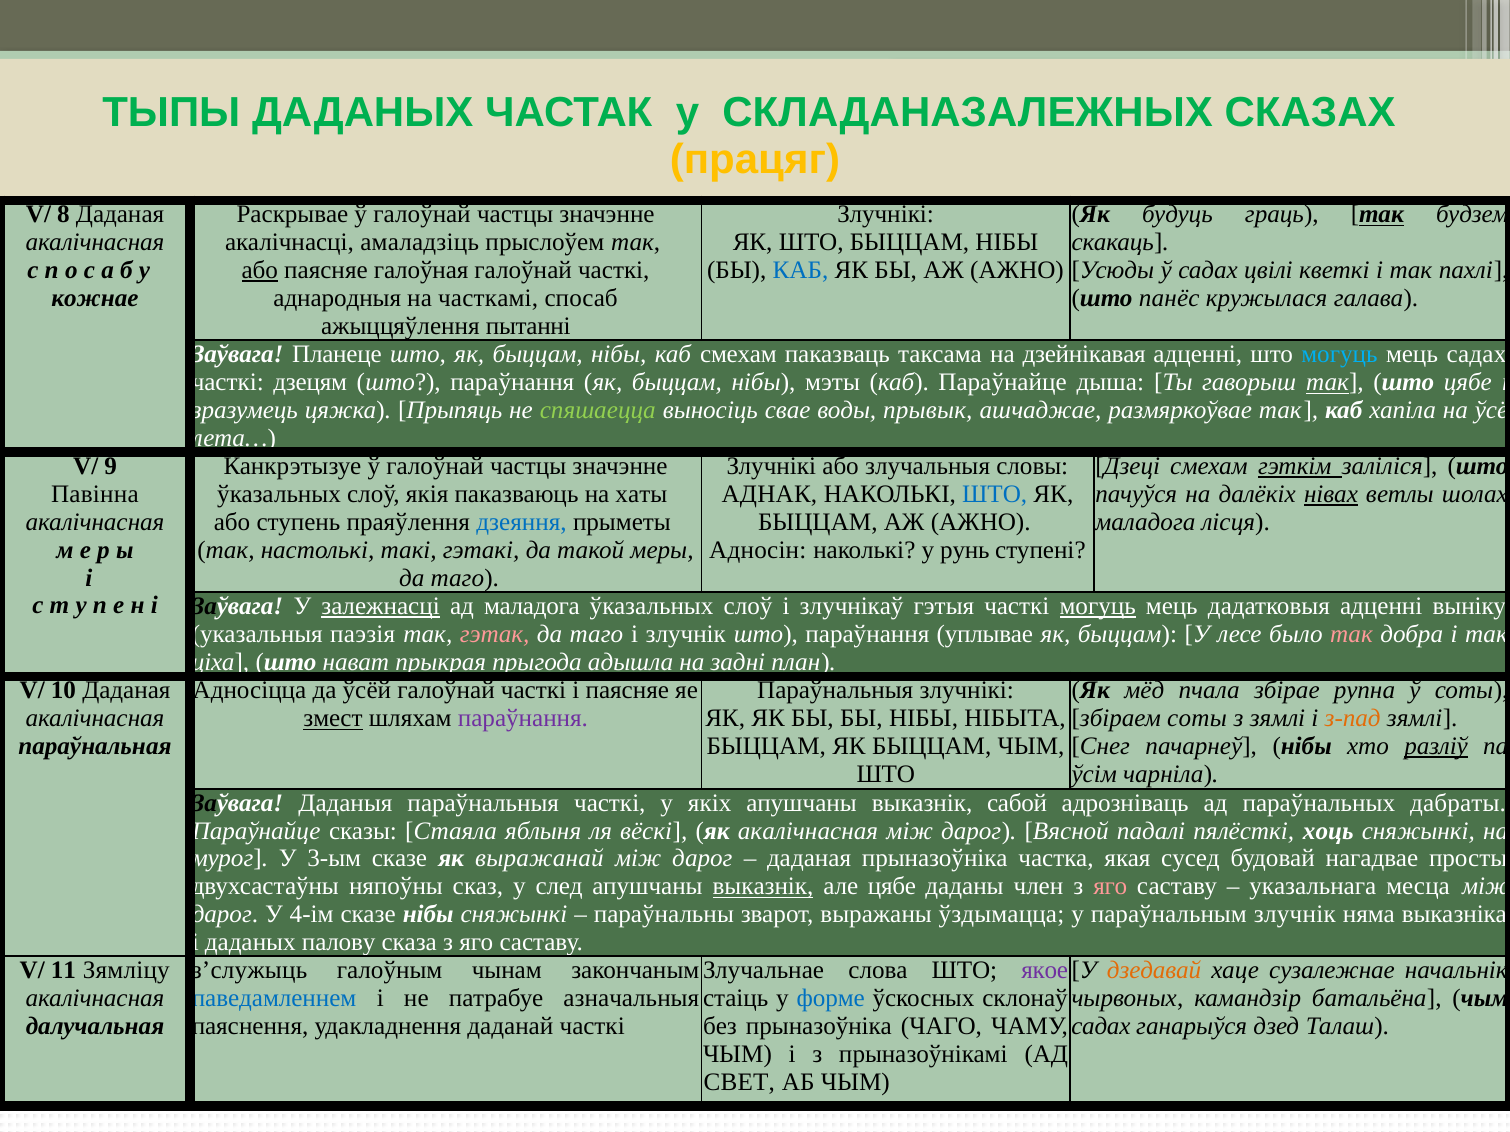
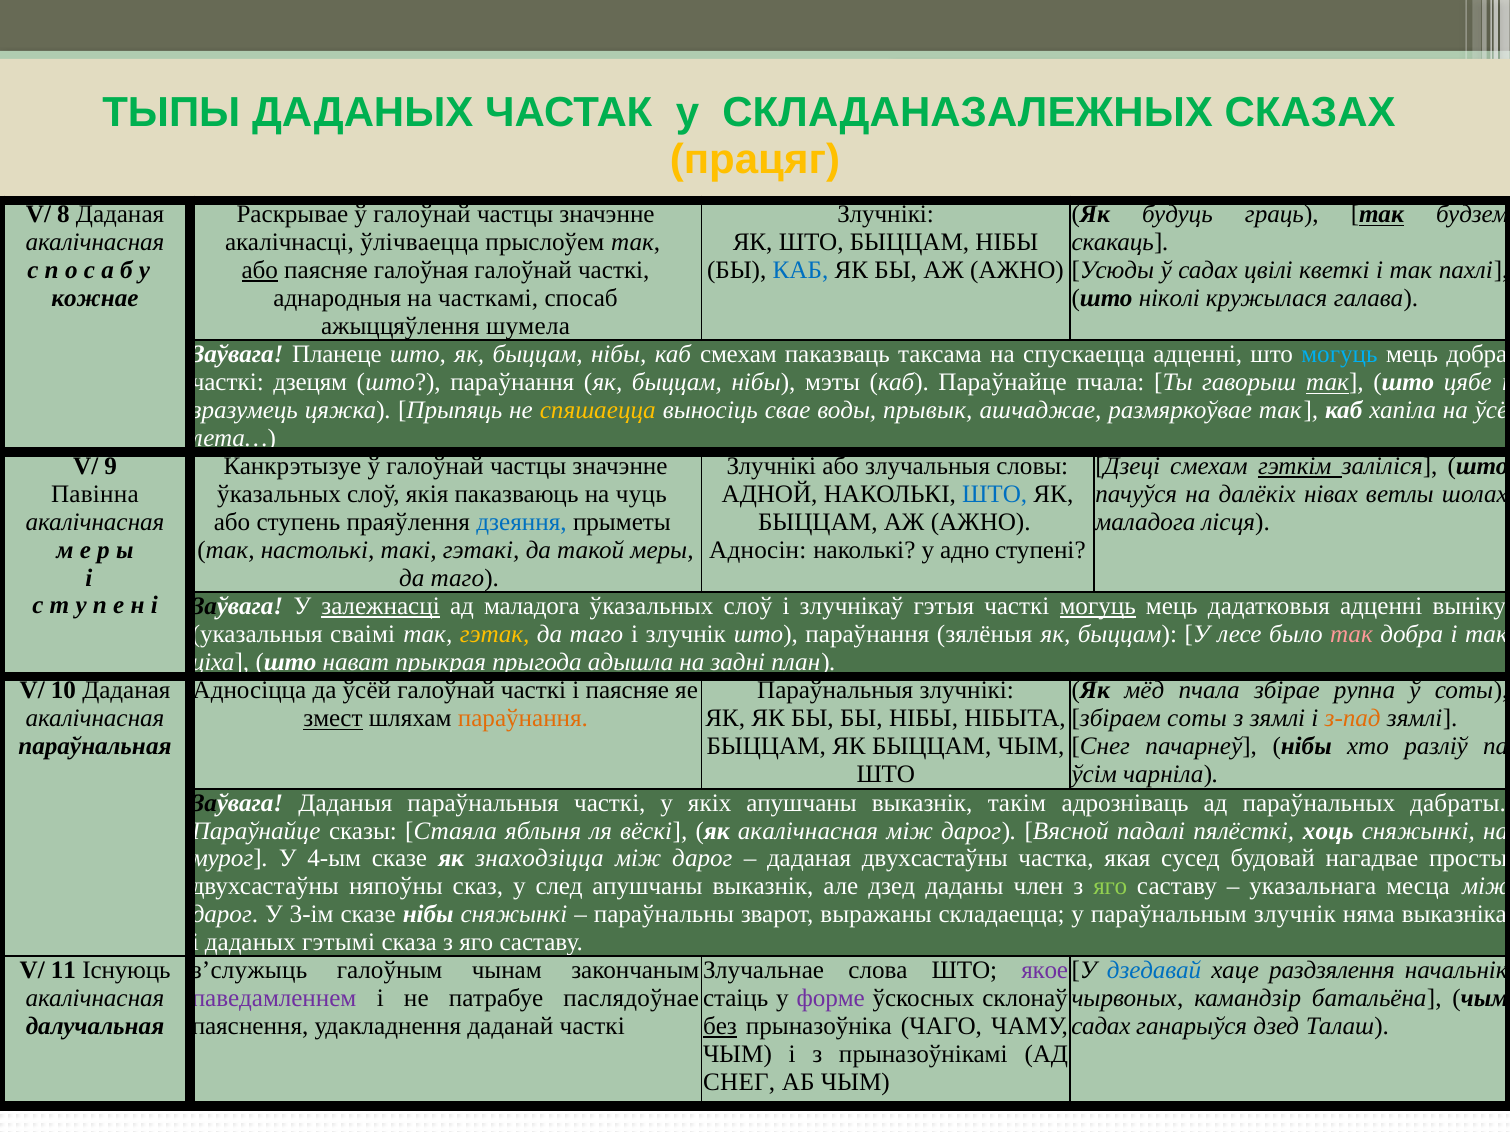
амаладзіць: амаладзіць -> ўлічваецца (420, 243)
панёс: панёс -> ніколі (1169, 298)
пытанні: пытанні -> шумела (528, 326)
дзейнікавая: дзейнікавая -> спускаецца (1084, 354)
мець садах: садах -> добра (1477, 354)
Параўнайце дыша: дыша -> пчала (1110, 382)
спяшаецца colour: light green -> yellow (598, 410)
хаты: хаты -> чуць (641, 494)
АДНАК: АДНАК -> АДНОЙ (770, 494)
нівах underline: present -> none (1331, 494)
рунь: рунь -> адно (965, 550)
паэзія: паэзія -> сваімі (363, 635)
гэтак colour: pink -> yellow (495, 635)
уплывае: уплывае -> зялёныя (985, 635)
параўнання colour: purple -> orange (523, 719)
разліў underline: present -> none (1436, 747)
сабой: сабой -> такім (1017, 803)
3-ым: 3-ым -> 4-ым (334, 859)
выражанай: выражанай -> знаходзіцца (539, 859)
даданая прыназоўніка: прыназоўніка -> двухсастаўны (935, 859)
выказнік underline: present -> none (763, 887)
але цябе: цябе -> дзед (892, 887)
яго colour: pink -> light green (1110, 887)
4-ім: 4-ім -> 3-ім (312, 915)
ўздымацца: ўздымацца -> складаецца (1002, 915)
палову: палову -> гэтымі (339, 943)
Зямліцу: Зямліцу -> Існуюць (126, 971)
дзедавай colour: orange -> blue (1154, 971)
сузалежнае: сузалежнае -> раздзялення (1332, 971)
паведамленнем colour: blue -> purple (274, 999)
азначальныя: азначальныя -> паслядоўнае (631, 999)
форме colour: blue -> purple (831, 999)
без underline: none -> present (720, 1027)
СВЕТ: СВЕТ -> СНЕГ (739, 1083)
